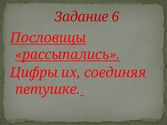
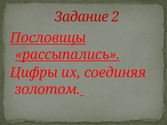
6: 6 -> 2 (115, 17)
петушке: петушке -> золотом (48, 89)
